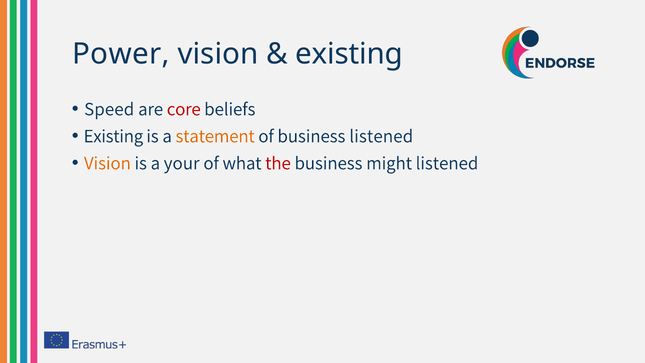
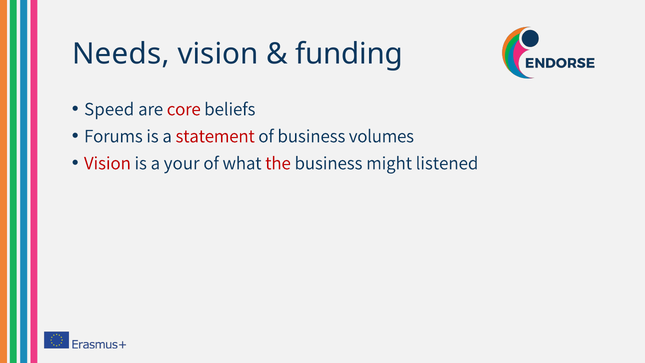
Power: Power -> Needs (121, 54)
existing: existing -> funding (349, 54)
Existing: Existing -> Forums (113, 136)
statement colour: orange -> red (215, 136)
business listened: listened -> volumes (381, 136)
Vision colour: orange -> red (107, 163)
